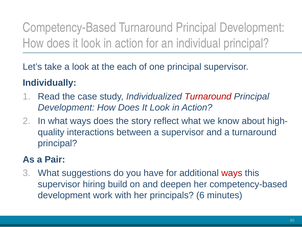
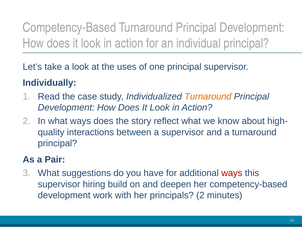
each: each -> uses (127, 67)
Turnaround colour: red -> orange (208, 96)
principals 6: 6 -> 2 (200, 195)
